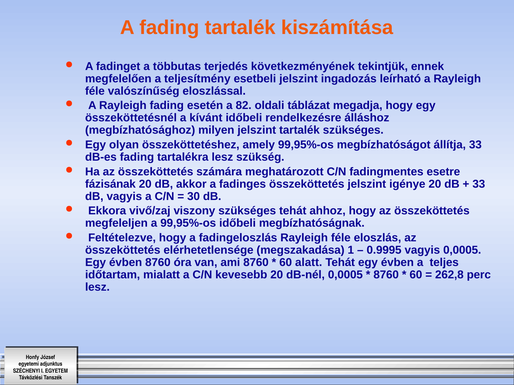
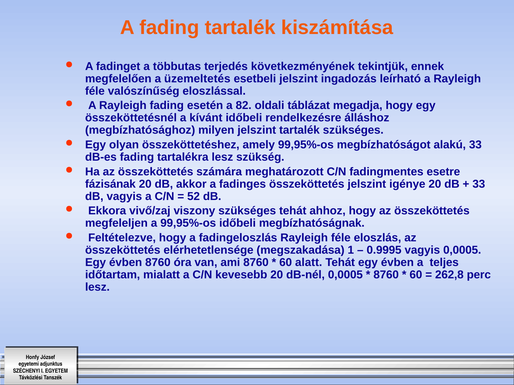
teljesítmény: teljesítmény -> üzemeltetés (197, 79)
állítja: állítja -> alakú (450, 145)
30: 30 -> 52 (194, 197)
